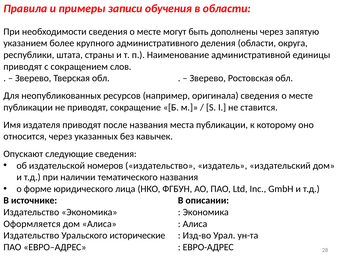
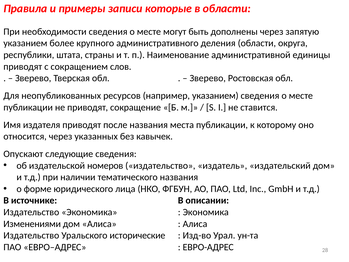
обучения: обучения -> которые (168, 8)
например оригинала: оригинала -> указанием (215, 96)
Оформляется: Оформляется -> Изменениями (32, 224)
